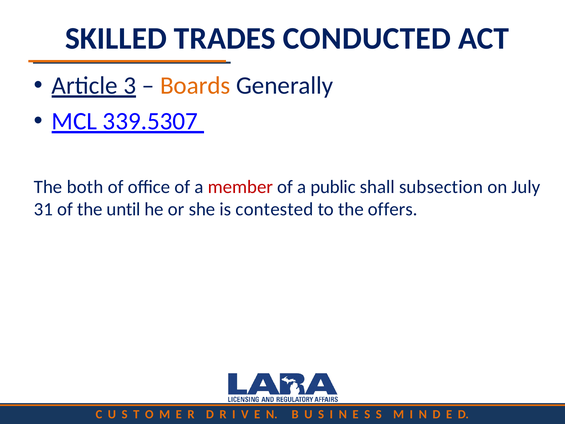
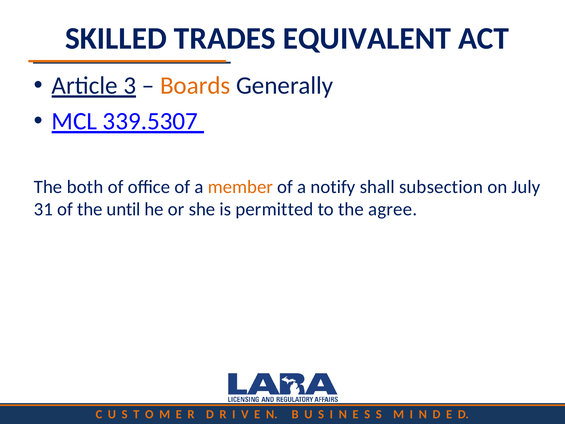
CONDUCTED: CONDUCTED -> EQUIVALENT (367, 38)
member colour: red -> orange (240, 187)
public: public -> notify (333, 187)
contested: contested -> permitted (274, 209)
offers: offers -> agree (393, 209)
